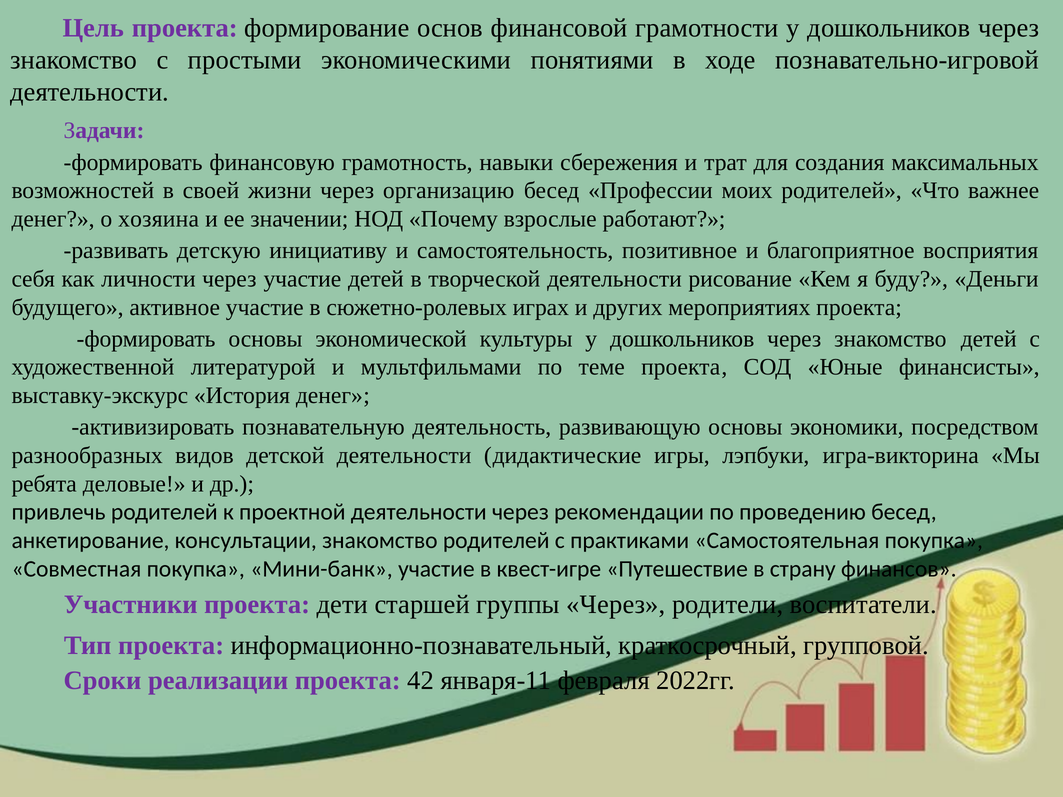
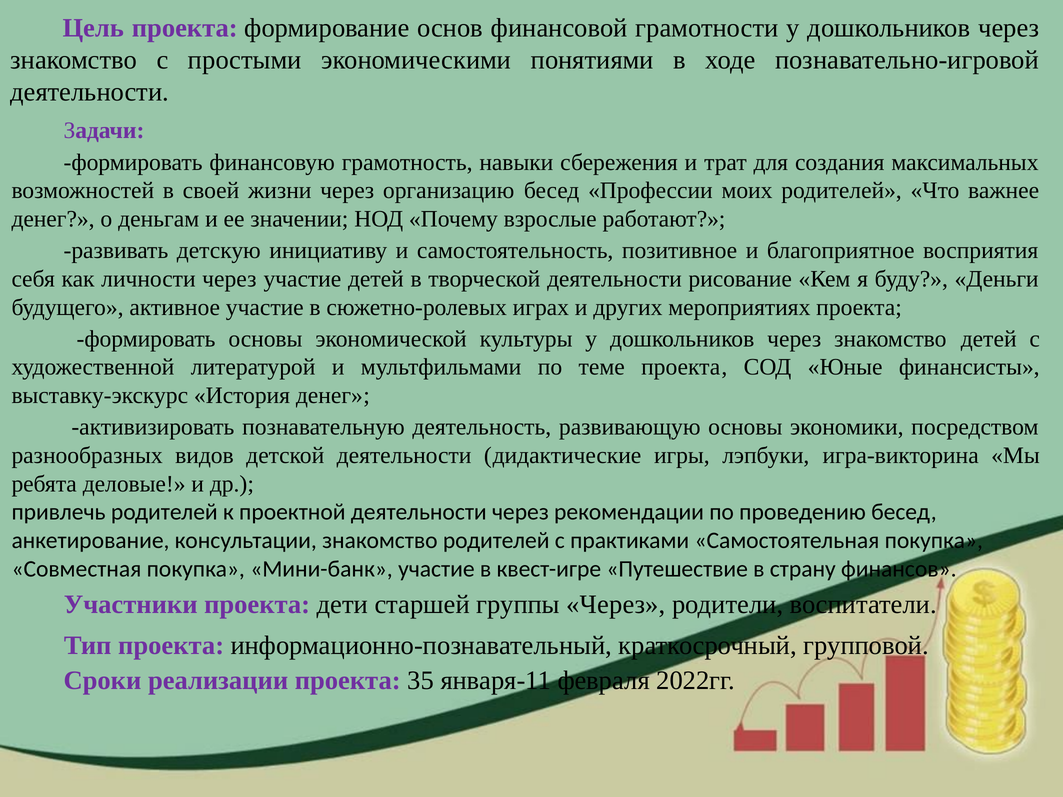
хозяина: хозяина -> деньгам (159, 219)
42: 42 -> 35 (421, 681)
